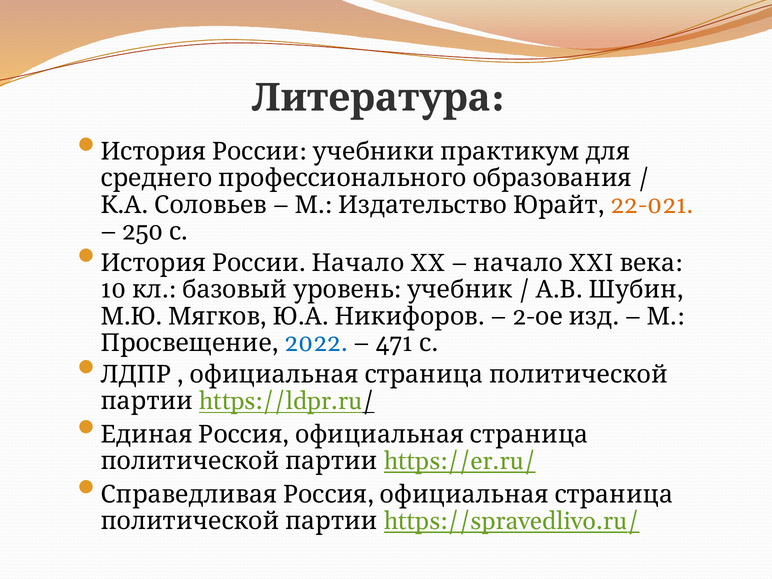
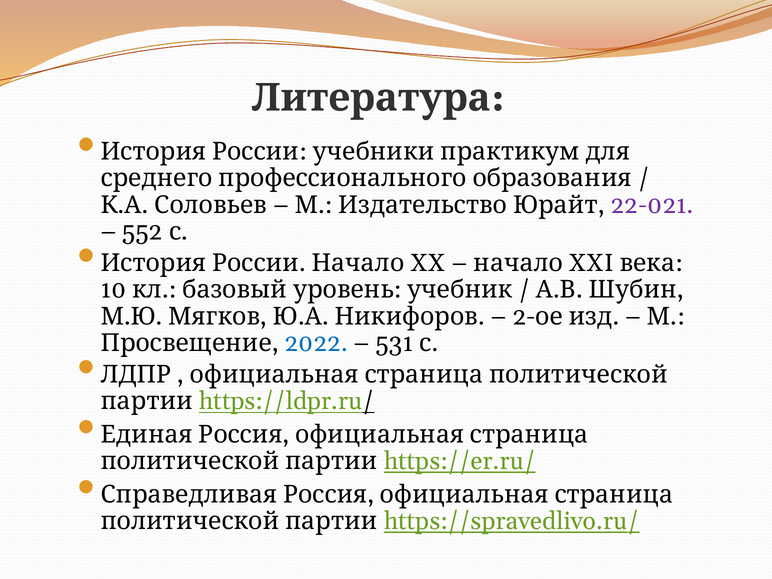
22-021 colour: orange -> purple (652, 205)
250: 250 -> 552 (142, 232)
471: 471 -> 531 (394, 343)
